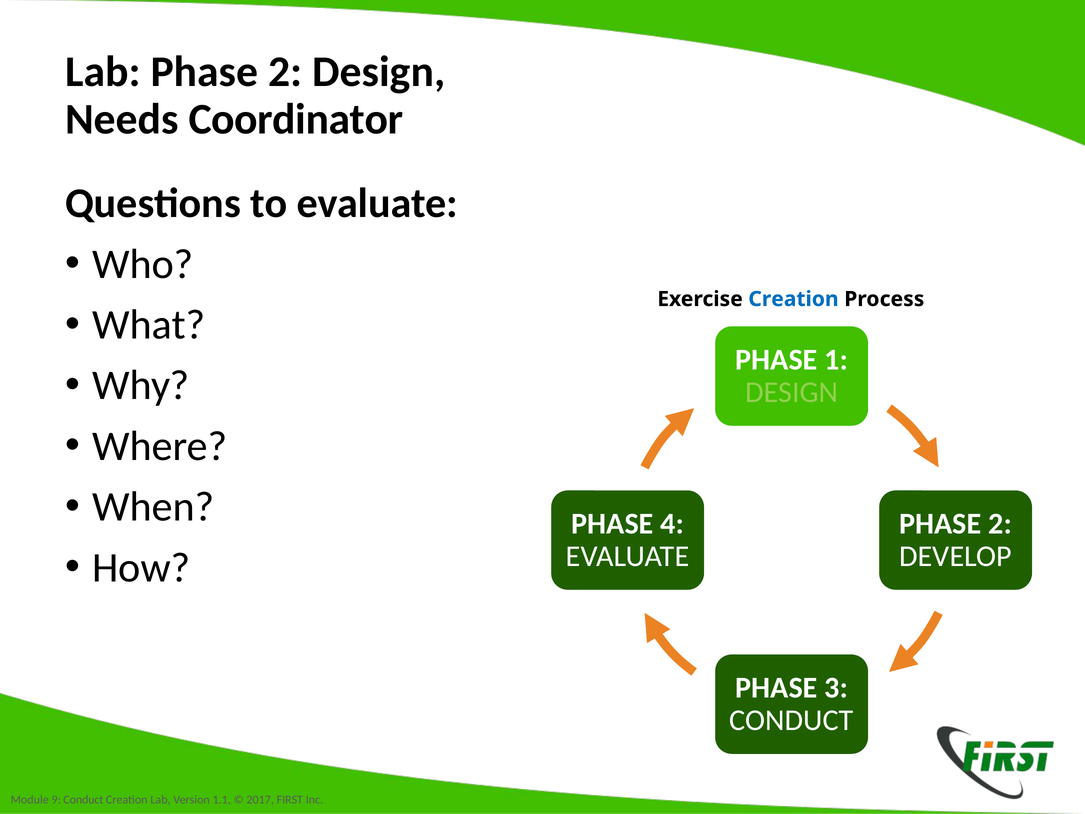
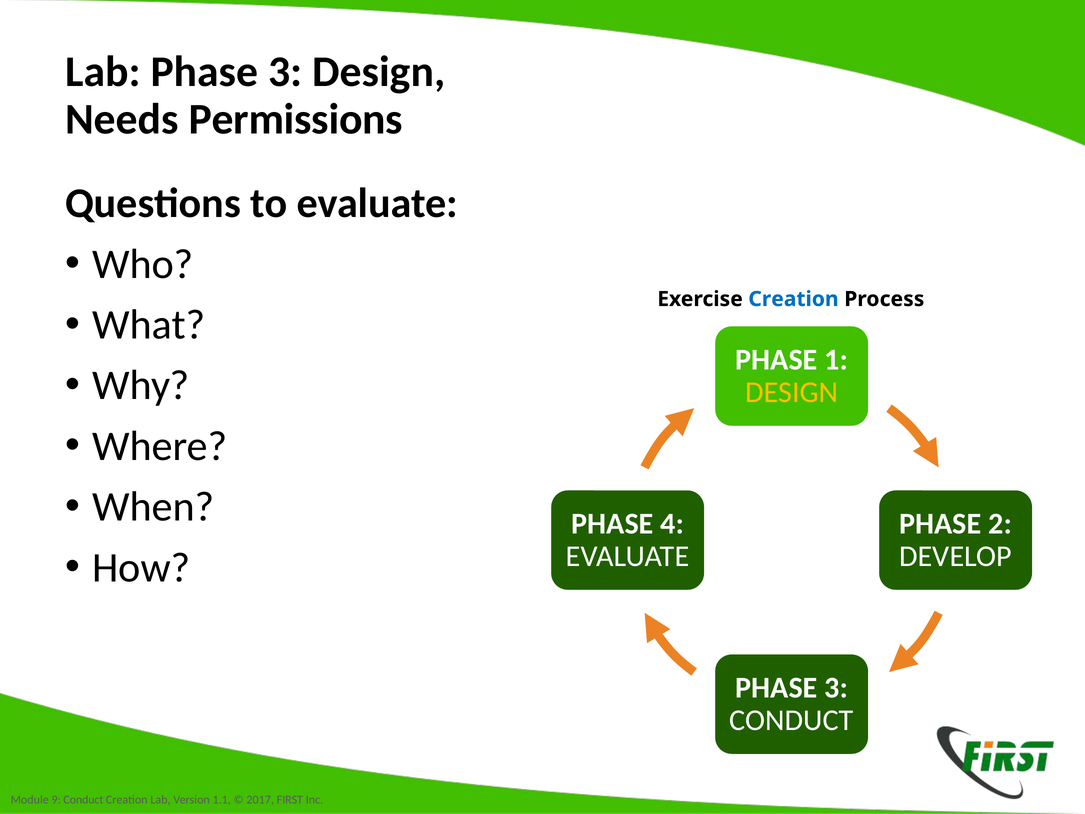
Lab Phase 2: 2 -> 3 (285, 72)
Coordinator: Coordinator -> Permissions (296, 119)
DESIGN colour: light green -> yellow (792, 392)
